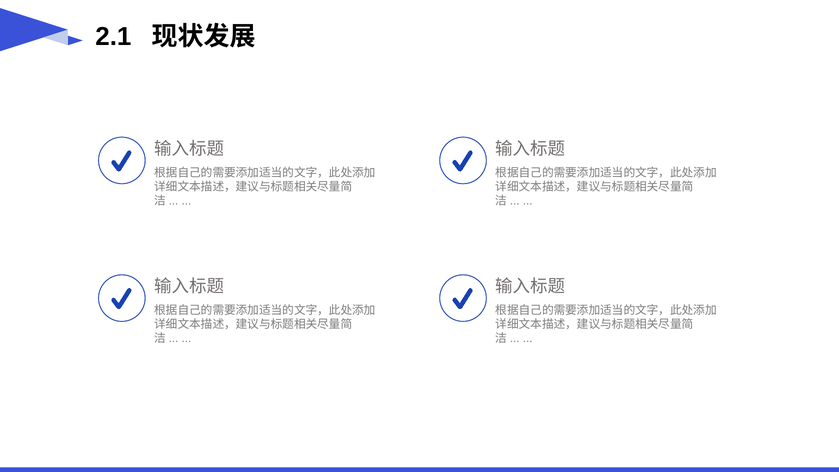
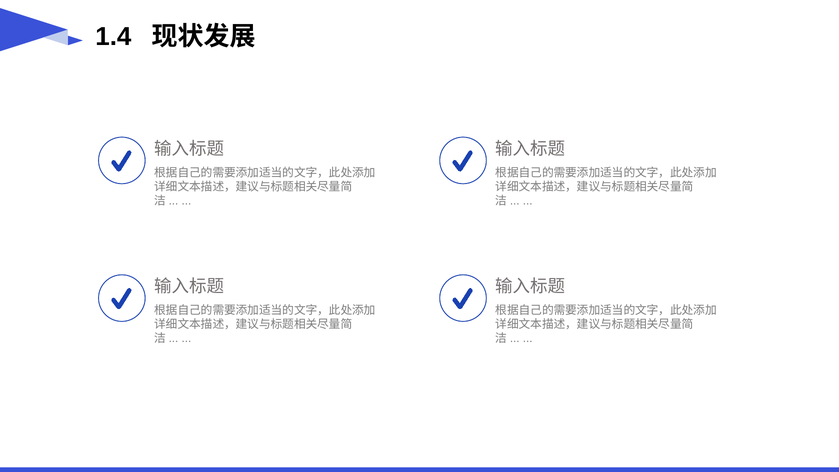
2.1: 2.1 -> 1.4 (113, 37)
